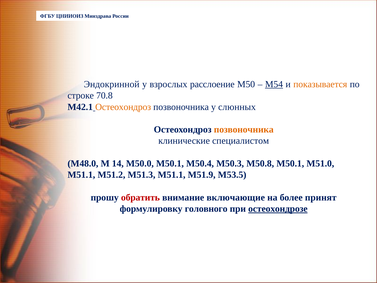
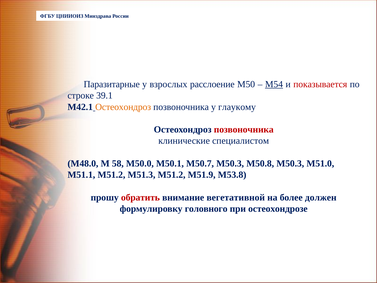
Эндокринной: Эндокринной -> Паразитарные (112, 84)
показывается colour: orange -> red (320, 84)
70.8: 70.8 -> 39.1 (104, 96)
слюнных: слюнных -> глаукому (237, 107)
позвоночника colour: orange -> red (244, 129)
14: 14 -> 58 (118, 163)
М50.4: М50.4 -> М50.7 (200, 163)
М50.8 М50.1: М50.1 -> М50.3 (290, 163)
М51.3 М51.1: М51.1 -> М51.2 (172, 175)
М53.5: М53.5 -> М53.8 (232, 175)
включающие: включающие -> вегетативной (236, 197)
принят: принят -> должен (321, 197)
остеохондрозе underline: present -> none (278, 209)
